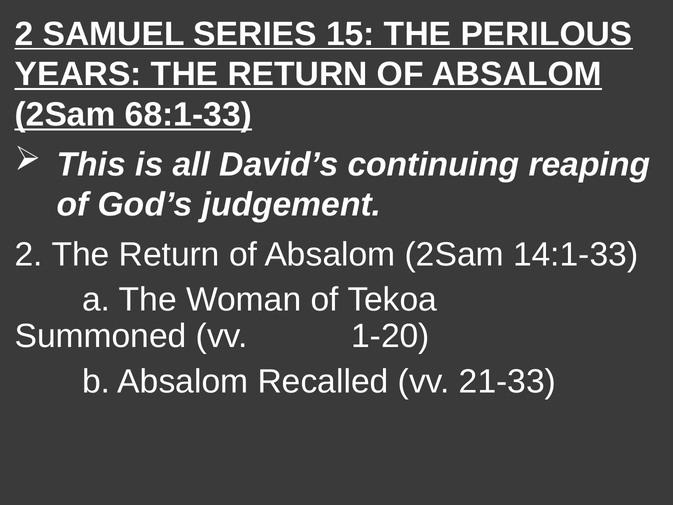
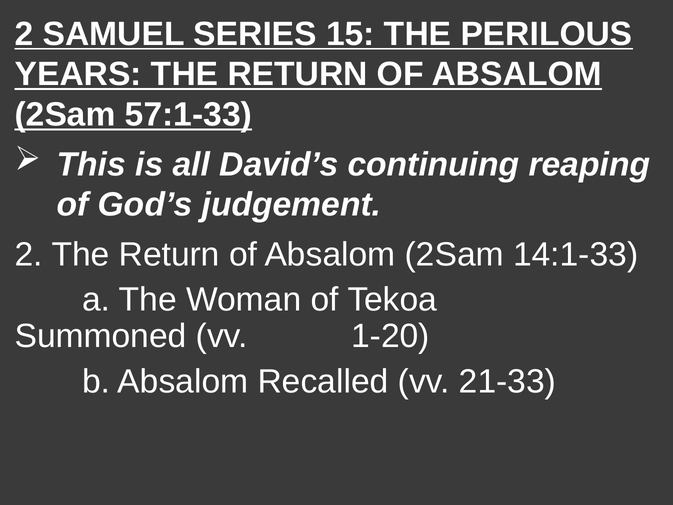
68:1-33: 68:1-33 -> 57:1-33 (188, 115)
